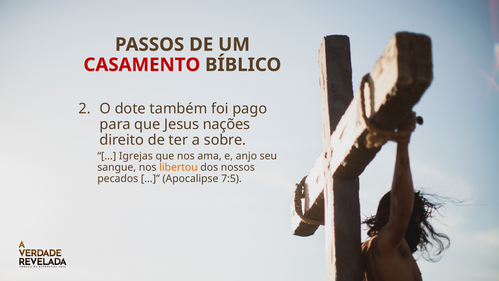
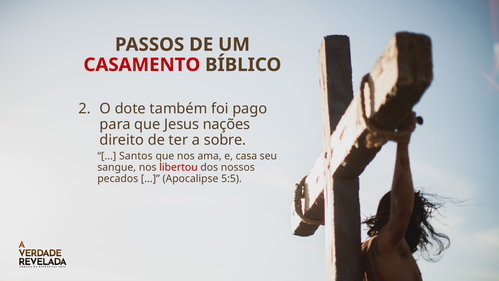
Igrejas: Igrejas -> Santos (136, 156)
anjo: anjo -> casa (246, 156)
libertou colour: orange -> red (178, 167)
7:5: 7:5 -> 5:5 (231, 178)
